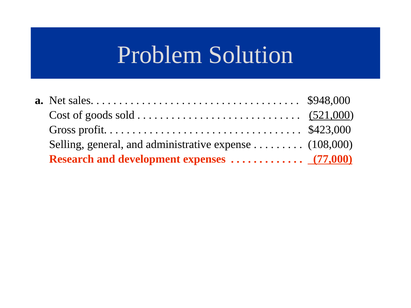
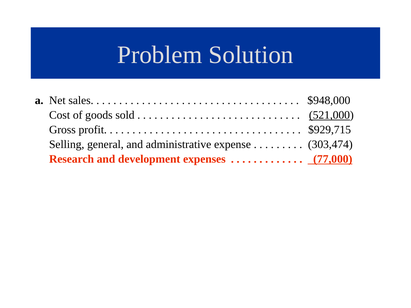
$423,000: $423,000 -> $929,715 (330, 130)
108,000: 108,000 -> 303,474 (330, 144)
